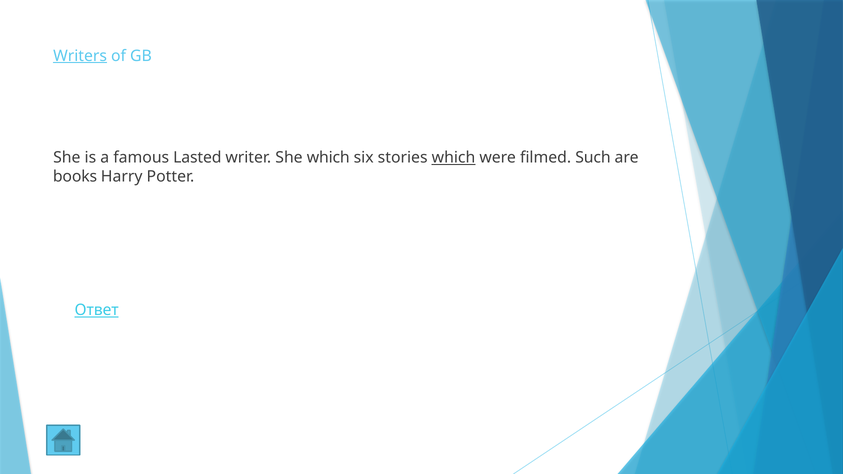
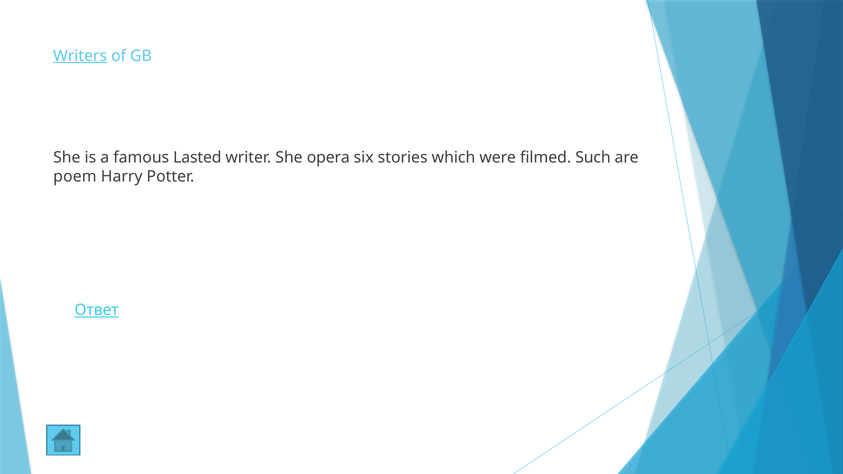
She which: which -> opera (328, 158)
which underline: present -> none (454, 158)
books: books -> poem (75, 177)
